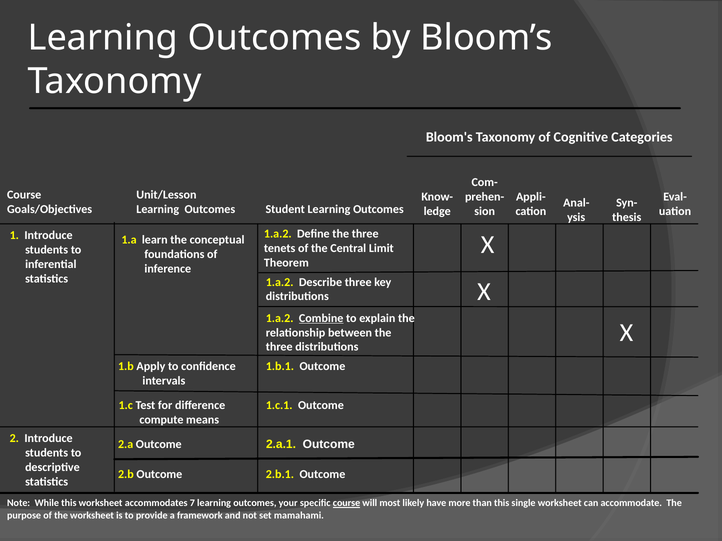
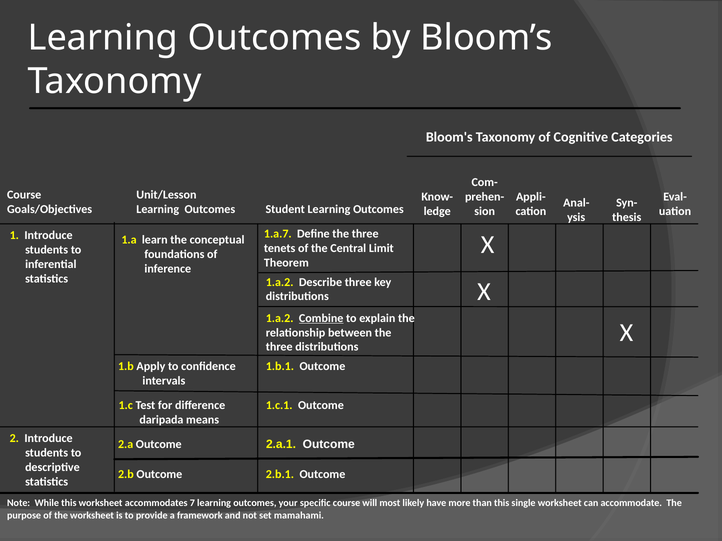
1.a.2: 1.a.2 -> 1.a.7 (278, 234)
compute: compute -> daripada (161, 420)
course underline: present -> none (347, 504)
